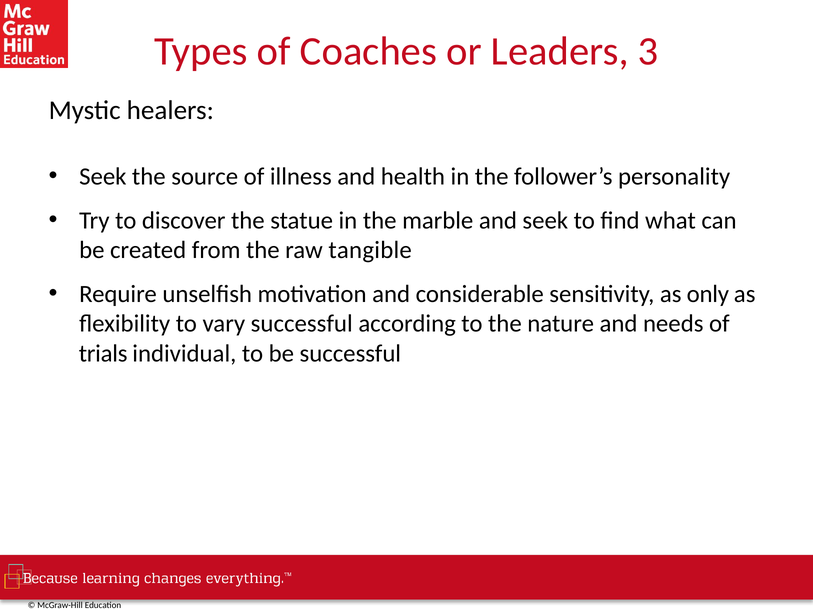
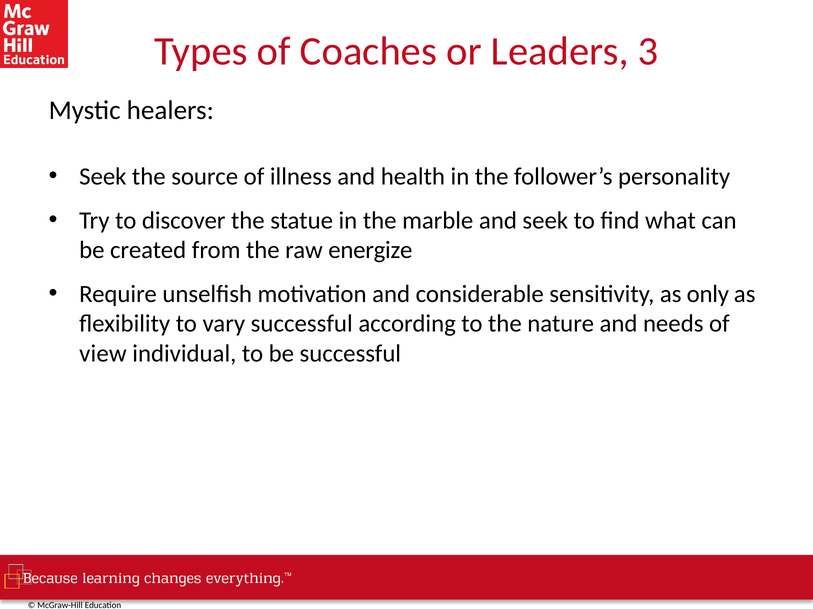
tangible: tangible -> energize (370, 250)
trials: trials -> view (103, 354)
